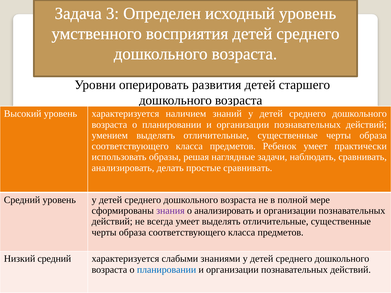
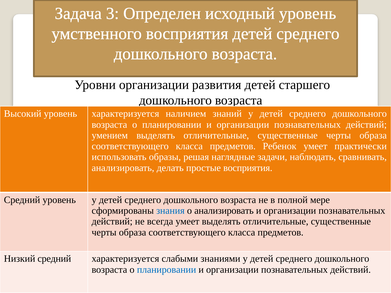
Уровни оперировать: оперировать -> организации (154, 85)
простые сравнивать: сравнивать -> восприятия (248, 168)
знания colour: purple -> blue (170, 211)
